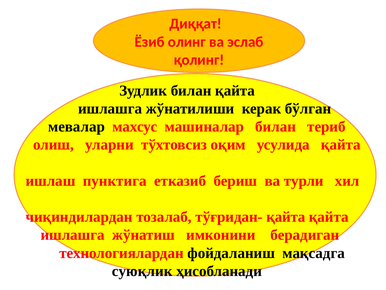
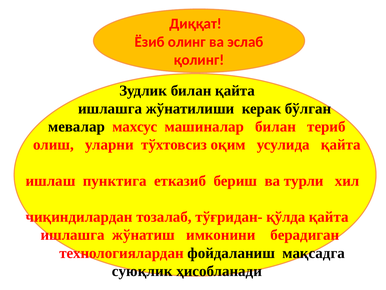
тўғридан- қайта: қайта -> қўлда (286, 217)
